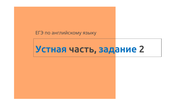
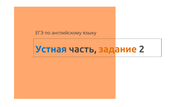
задание colour: blue -> orange (118, 49)
